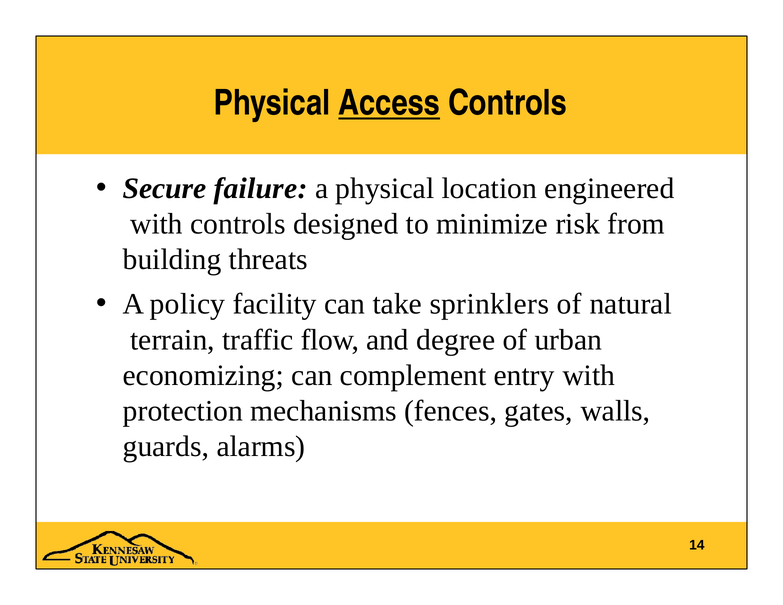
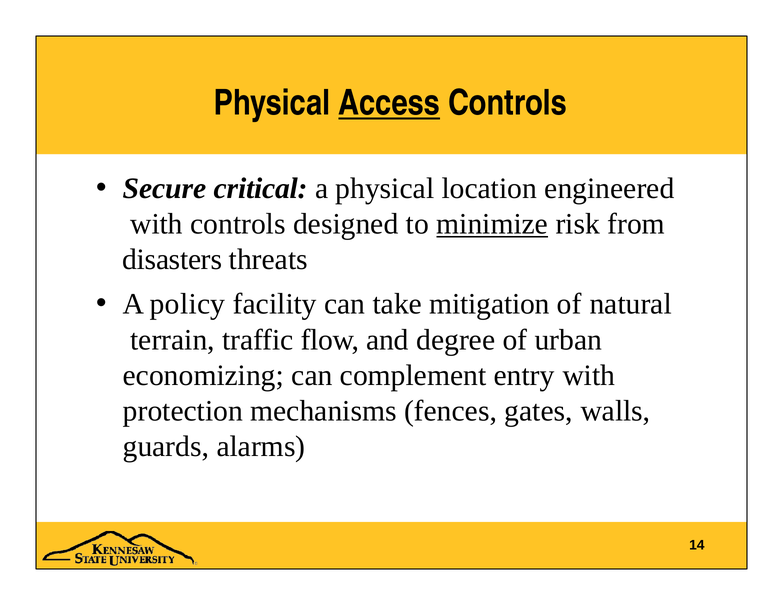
failure: failure -> critical (261, 188)
minimize underline: none -> present (492, 224)
building: building -> disasters (172, 260)
sprinklers: sprinklers -> mitigation (490, 304)
